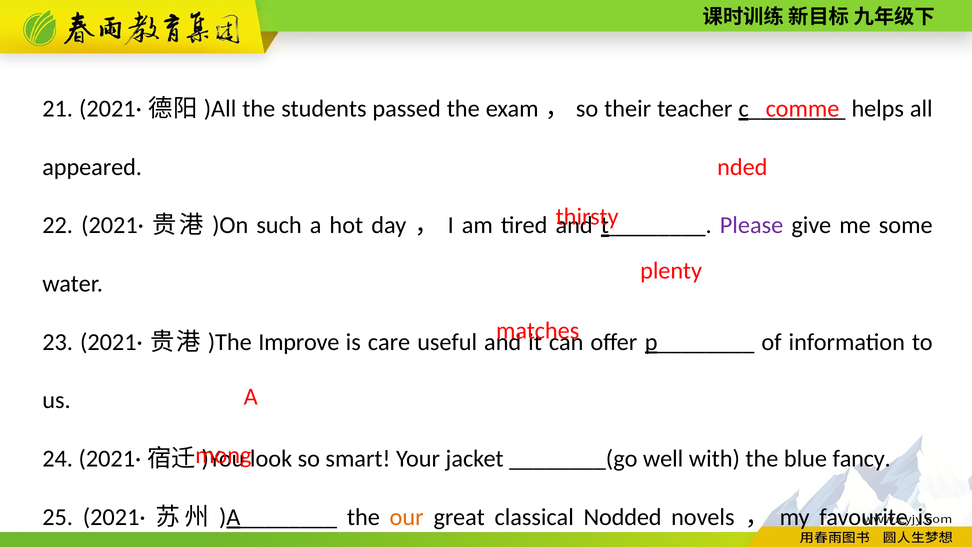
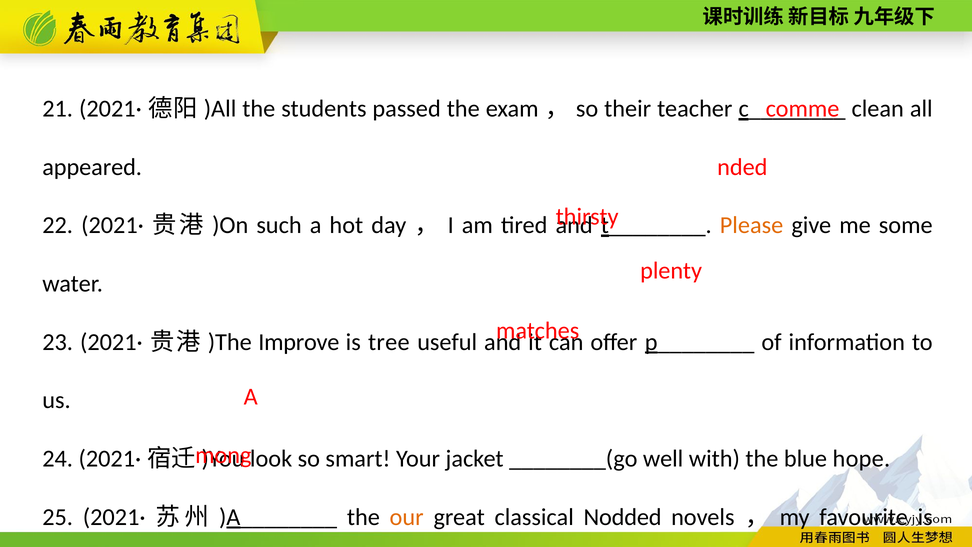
helps: helps -> clean (878, 109)
Please colour: purple -> orange (752, 225)
care: care -> tree (389, 342)
fancy: fancy -> hope (861, 459)
